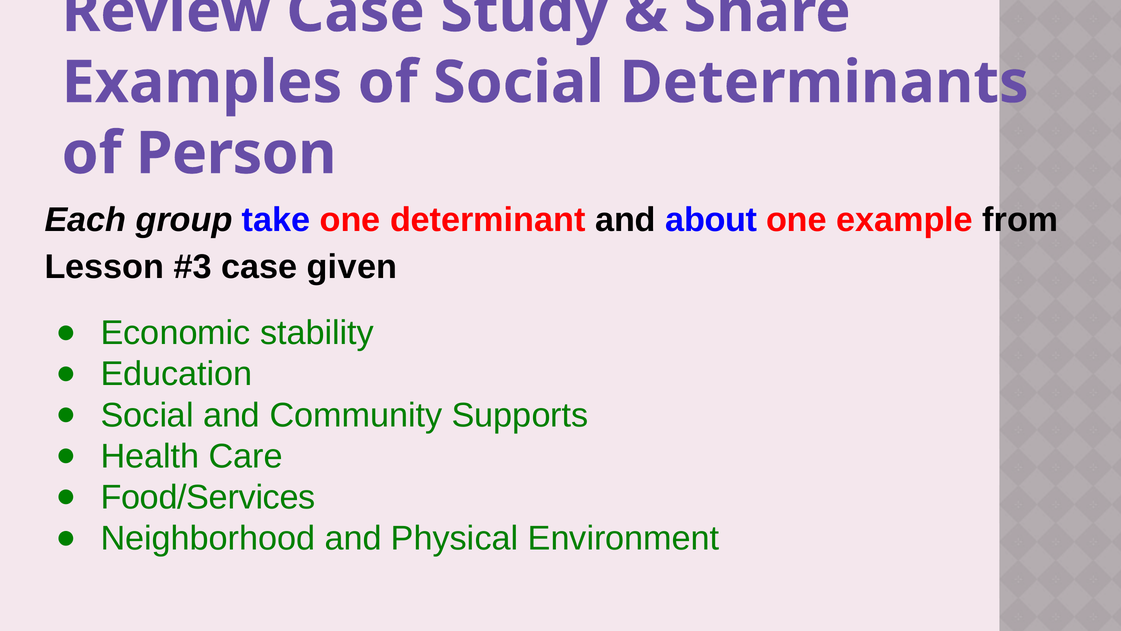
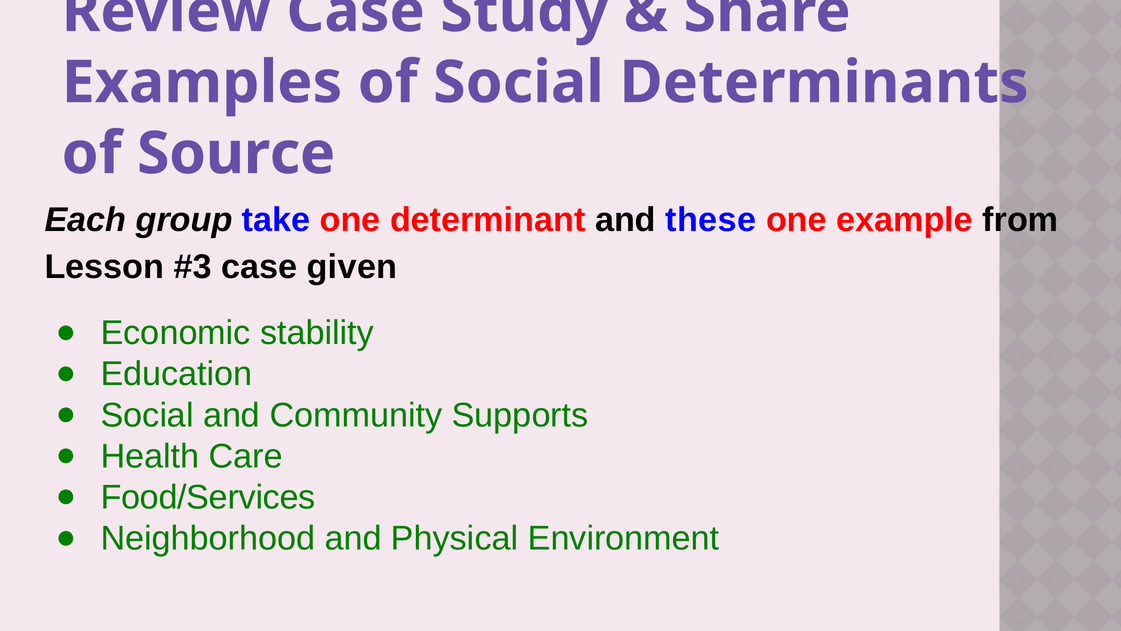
Person: Person -> Source (236, 154)
about: about -> these (711, 220)
